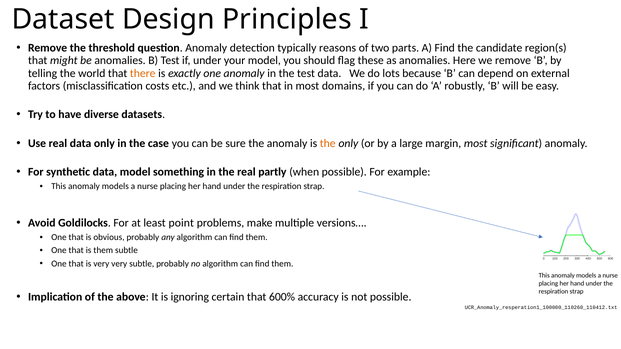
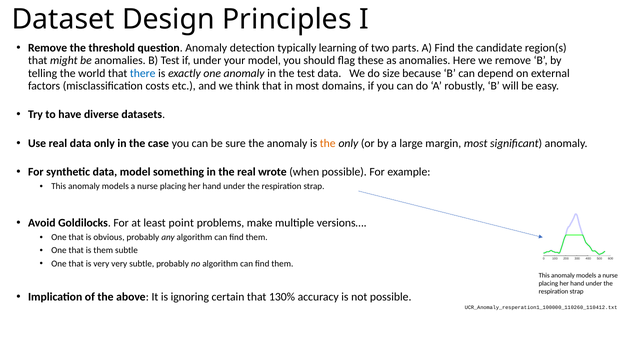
reasons: reasons -> learning (338, 48)
there colour: orange -> blue (143, 73)
lots: lots -> size (391, 73)
partly: partly -> wrote (272, 172)
600%: 600% -> 130% (282, 297)
